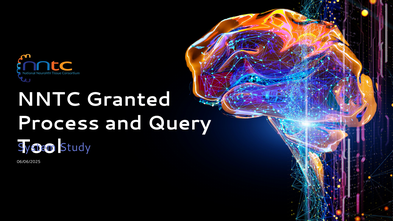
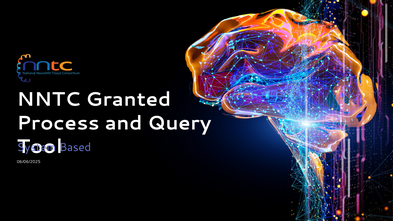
Study: Study -> Based (75, 147)
